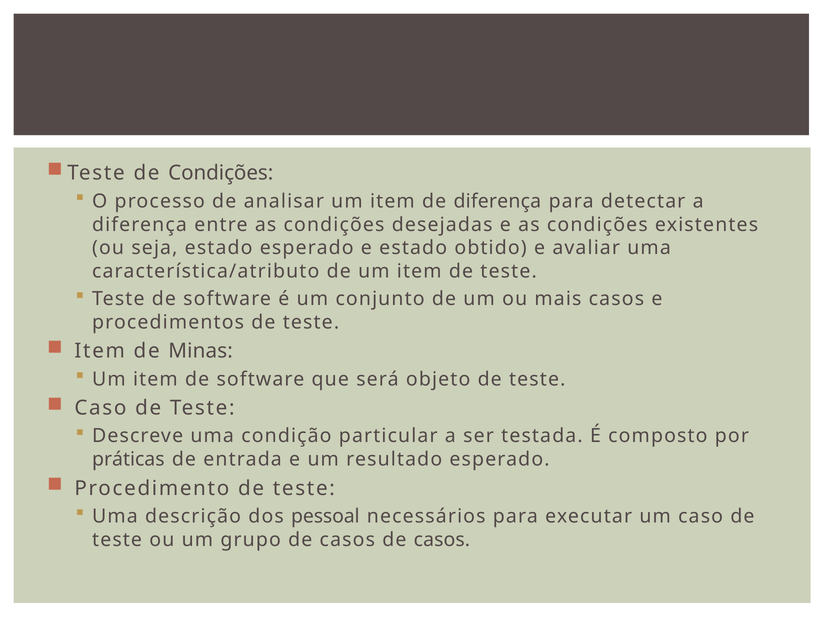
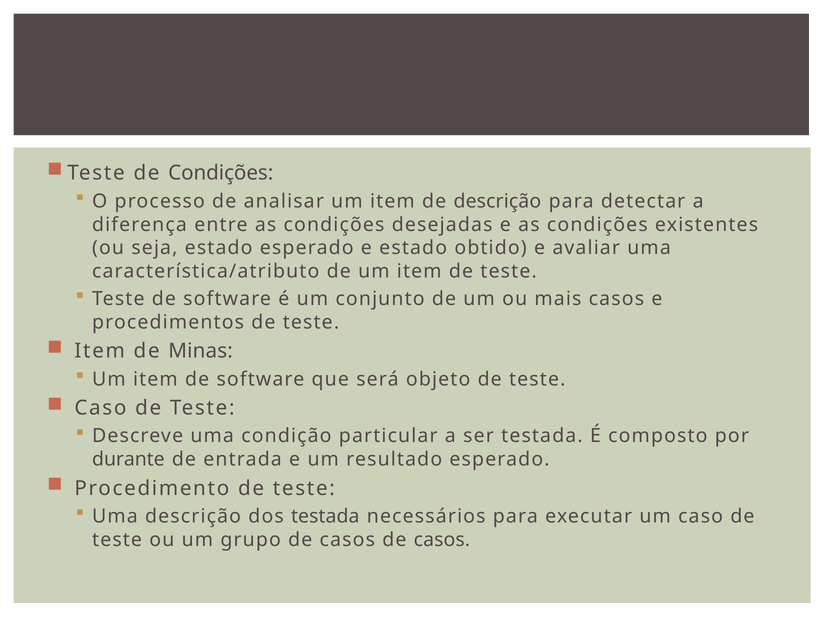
de diferença: diferença -> descrição (497, 201)
práticas: práticas -> durante (128, 459)
dos pessoal: pessoal -> testada (325, 516)
